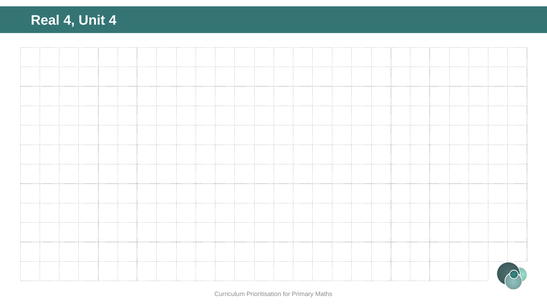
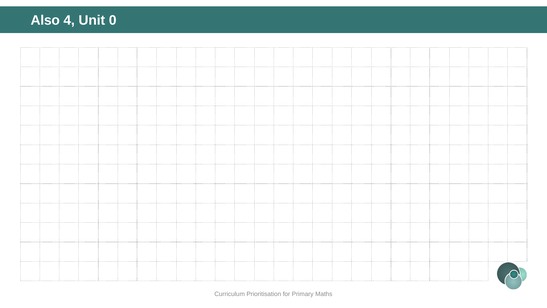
Real: Real -> Also (45, 20)
Unit 4: 4 -> 0 (113, 20)
